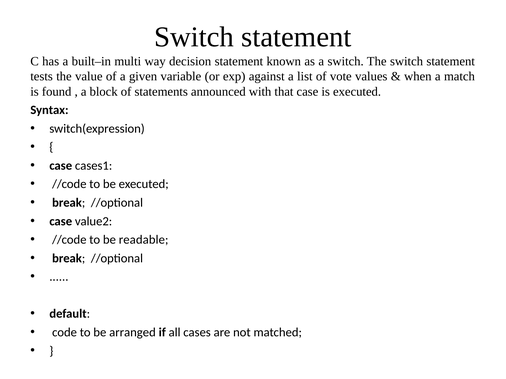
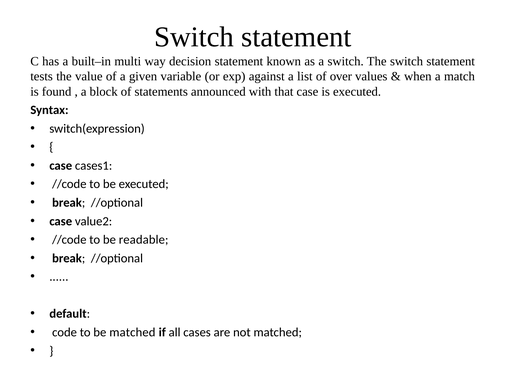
vote: vote -> over (341, 76)
be arranged: arranged -> matched (132, 333)
